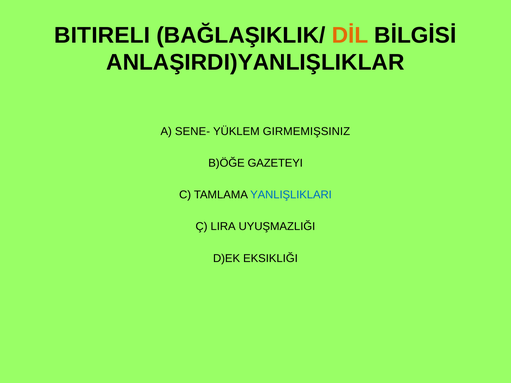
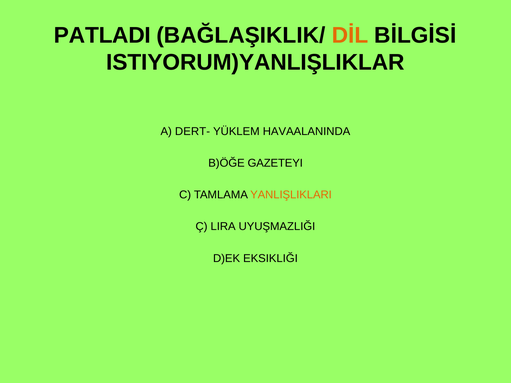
BITIRELI: BITIRELI -> PATLADI (102, 35)
ANLAŞIRDI)YANLIŞLIKLAR: ANLAŞIRDI)YANLIŞLIKLAR -> ISTIYORUM)YANLIŞLIKLAR (255, 62)
SENE-: SENE- -> DERT- (193, 131)
GIRMEMIŞSINIZ: GIRMEMIŞSINIZ -> HAVAALANINDA (307, 131)
YANLIŞLIKLARI colour: blue -> orange (291, 195)
